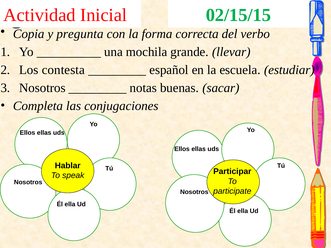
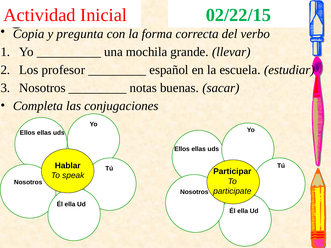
02/15/15: 02/15/15 -> 02/22/15 (238, 15)
contesta: contesta -> profesor (63, 70)
